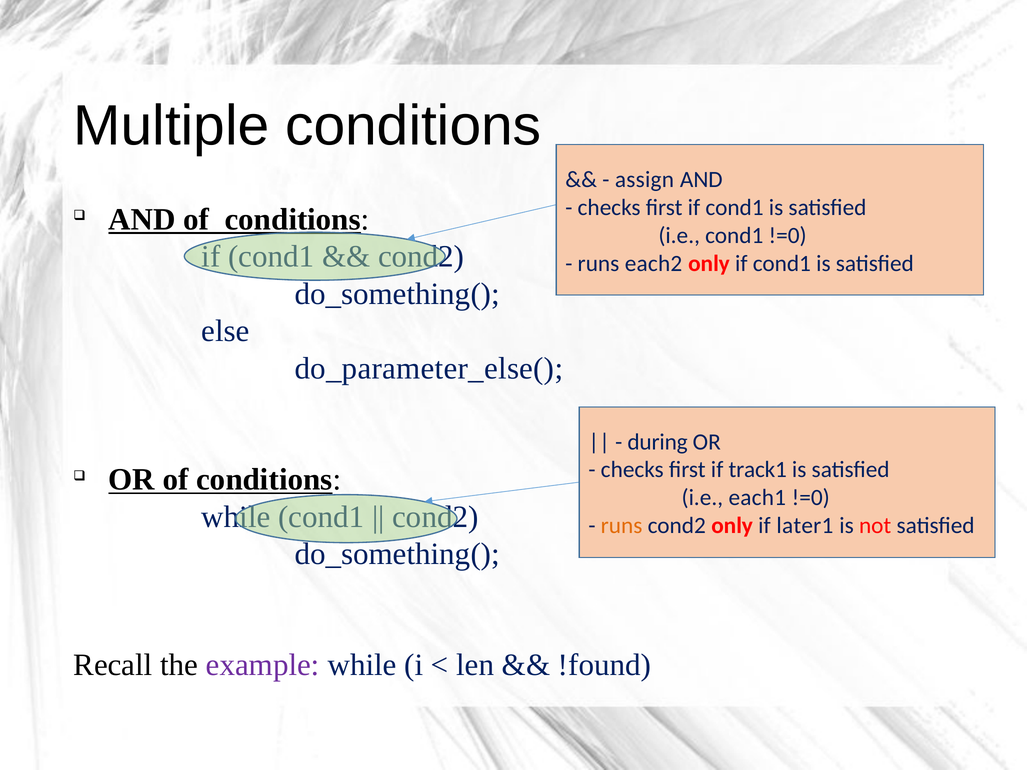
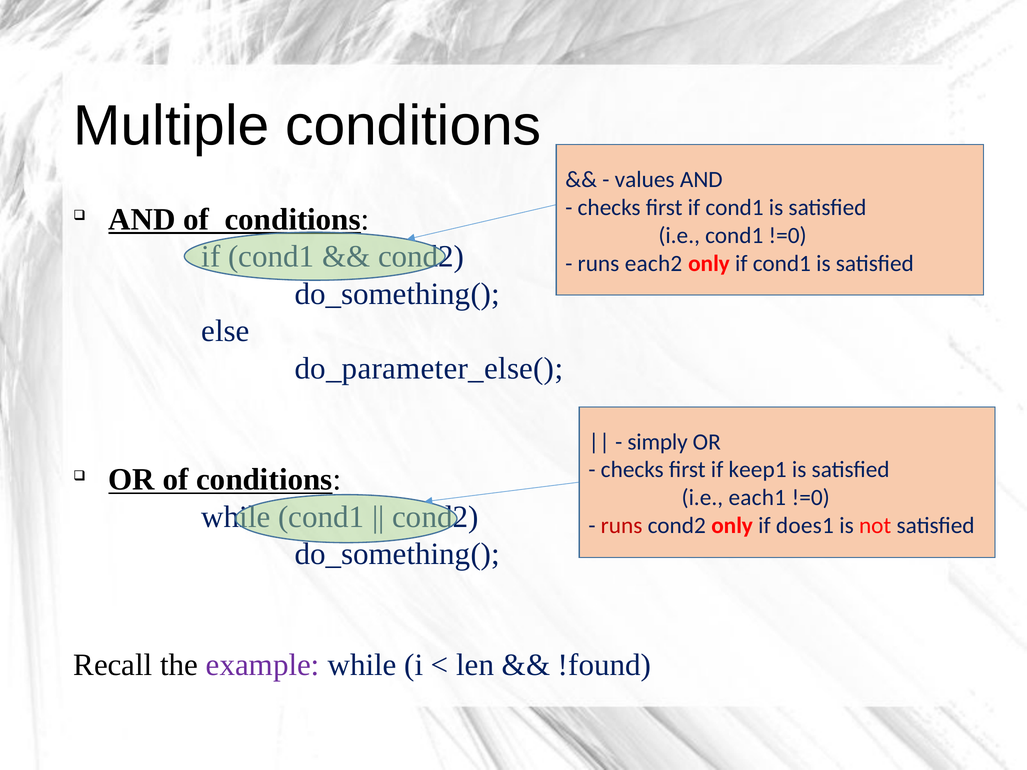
assign: assign -> values (645, 180)
during: during -> simply (658, 442)
track1: track1 -> keep1 (758, 470)
runs colour: orange -> red (622, 526)
later1: later1 -> does1 (805, 526)
